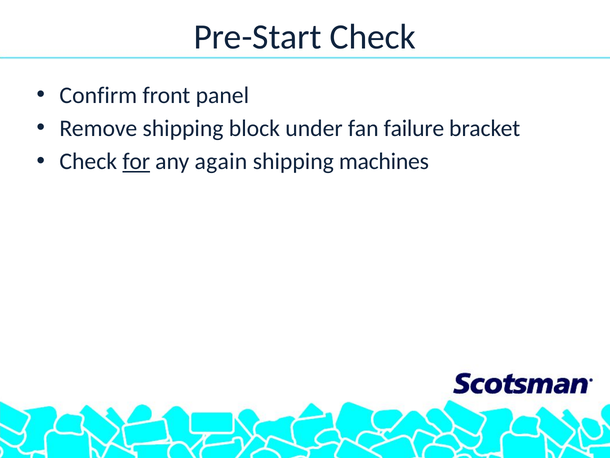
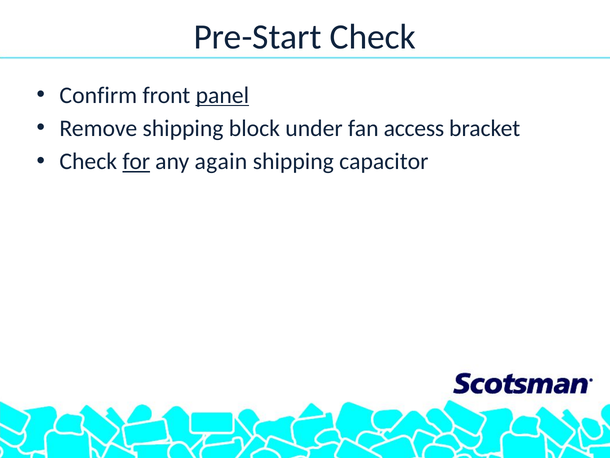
panel underline: none -> present (222, 95)
failure: failure -> access (414, 128)
machines: machines -> capacitor (384, 161)
